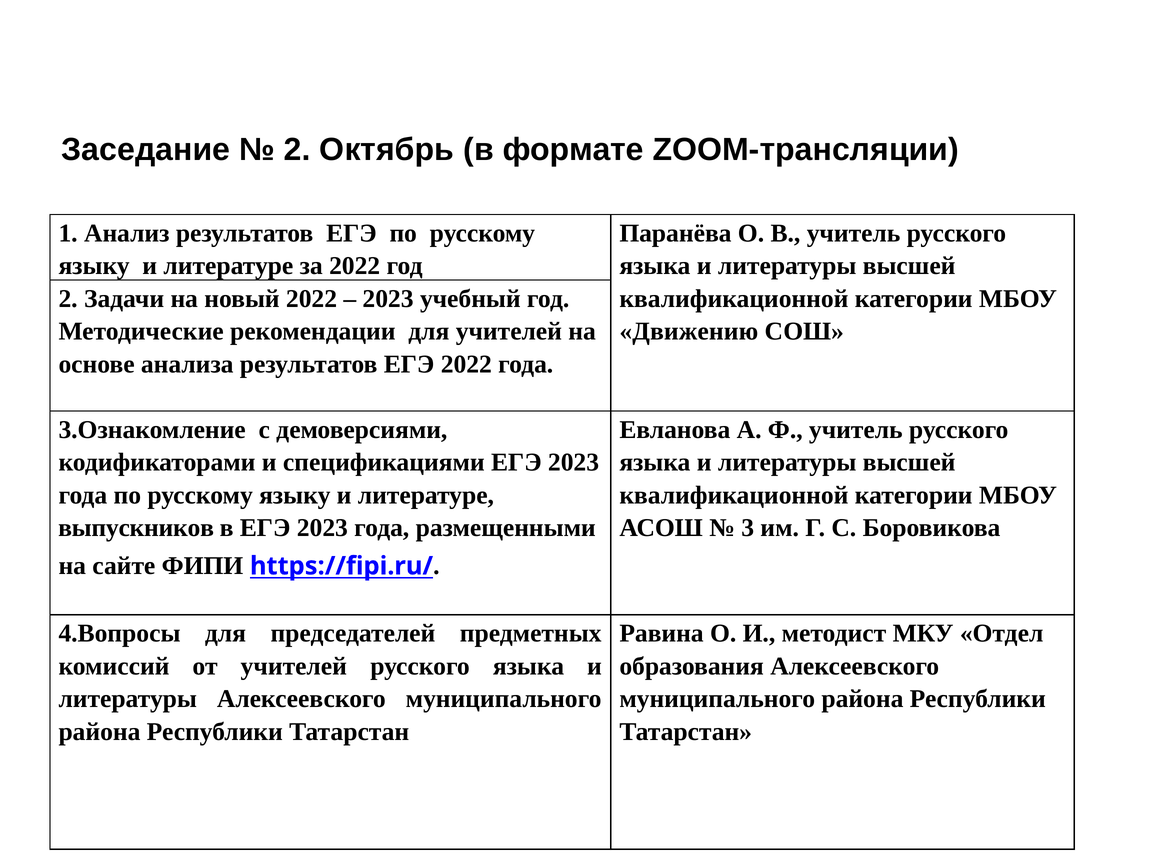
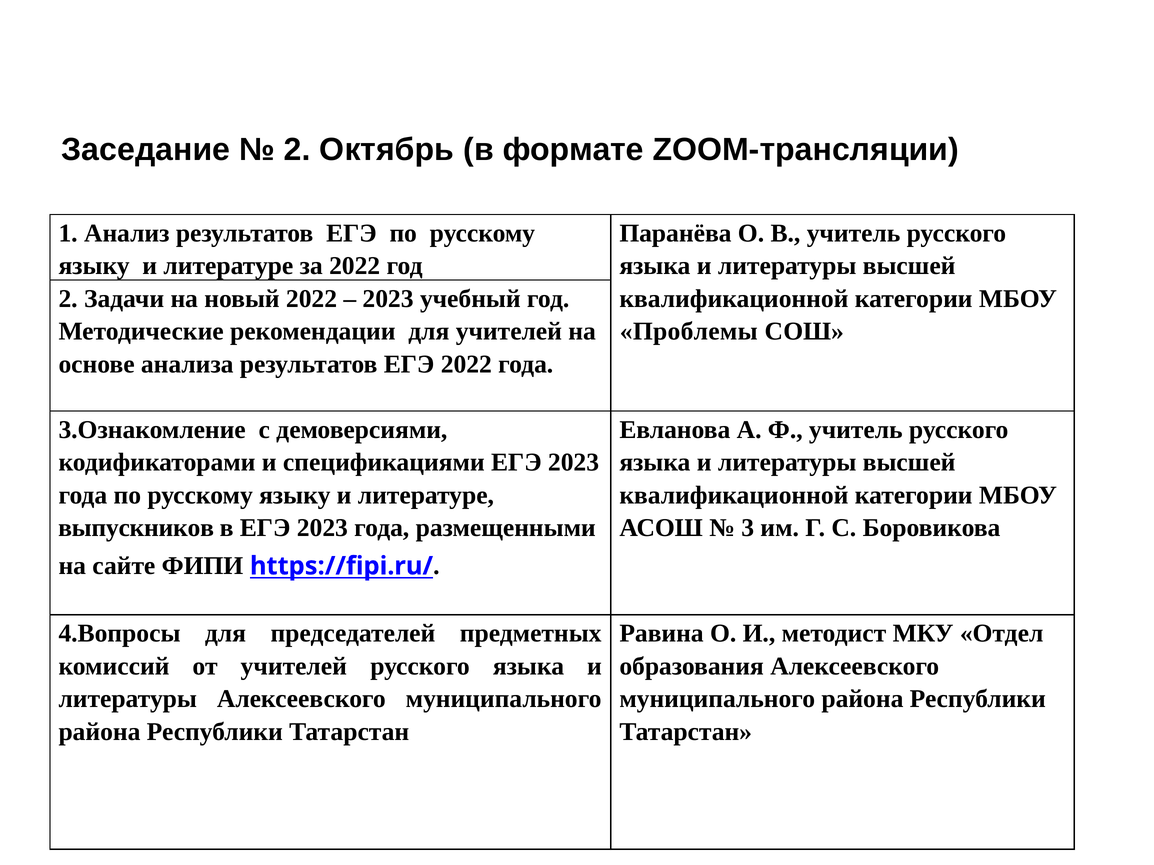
Движению: Движению -> Проблемы (689, 332)
